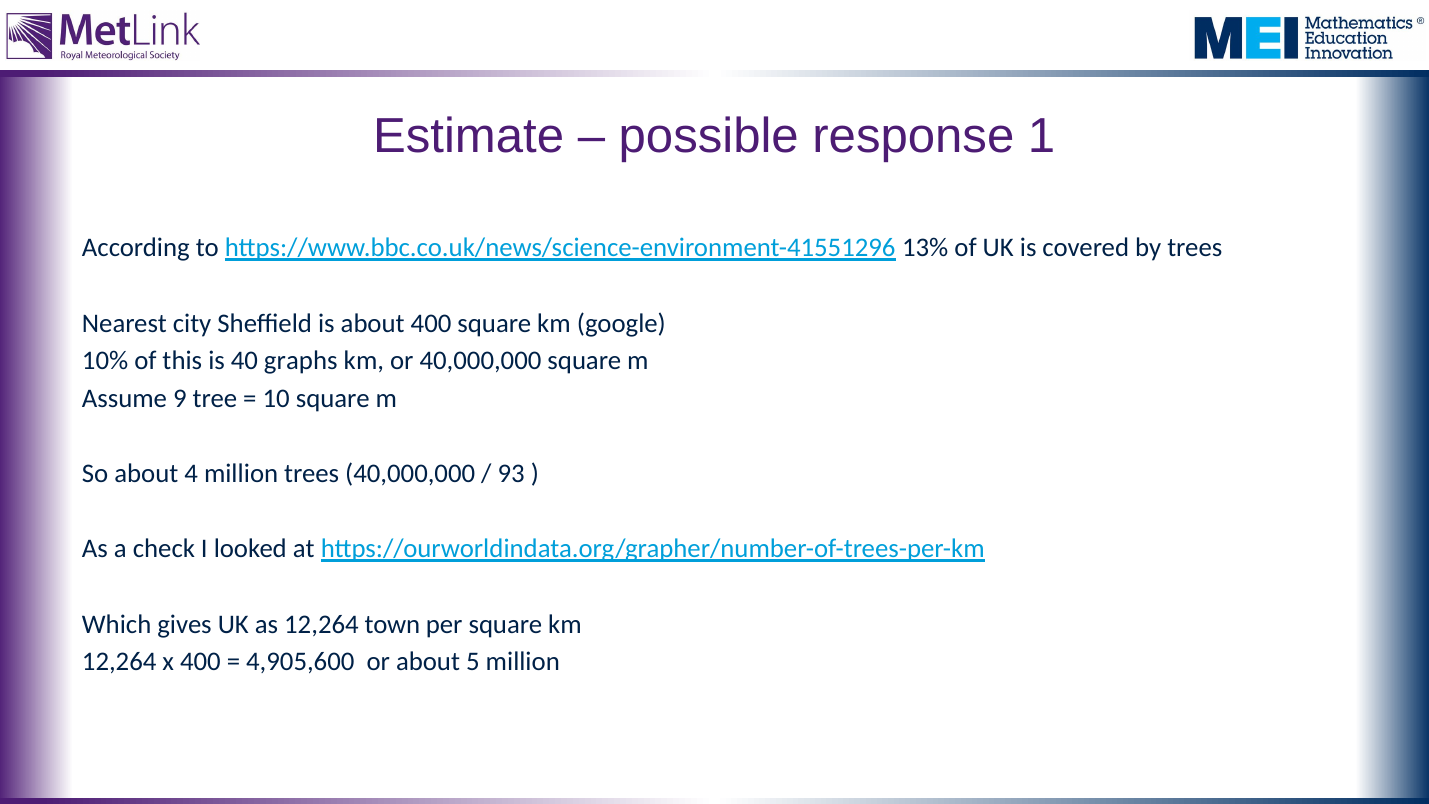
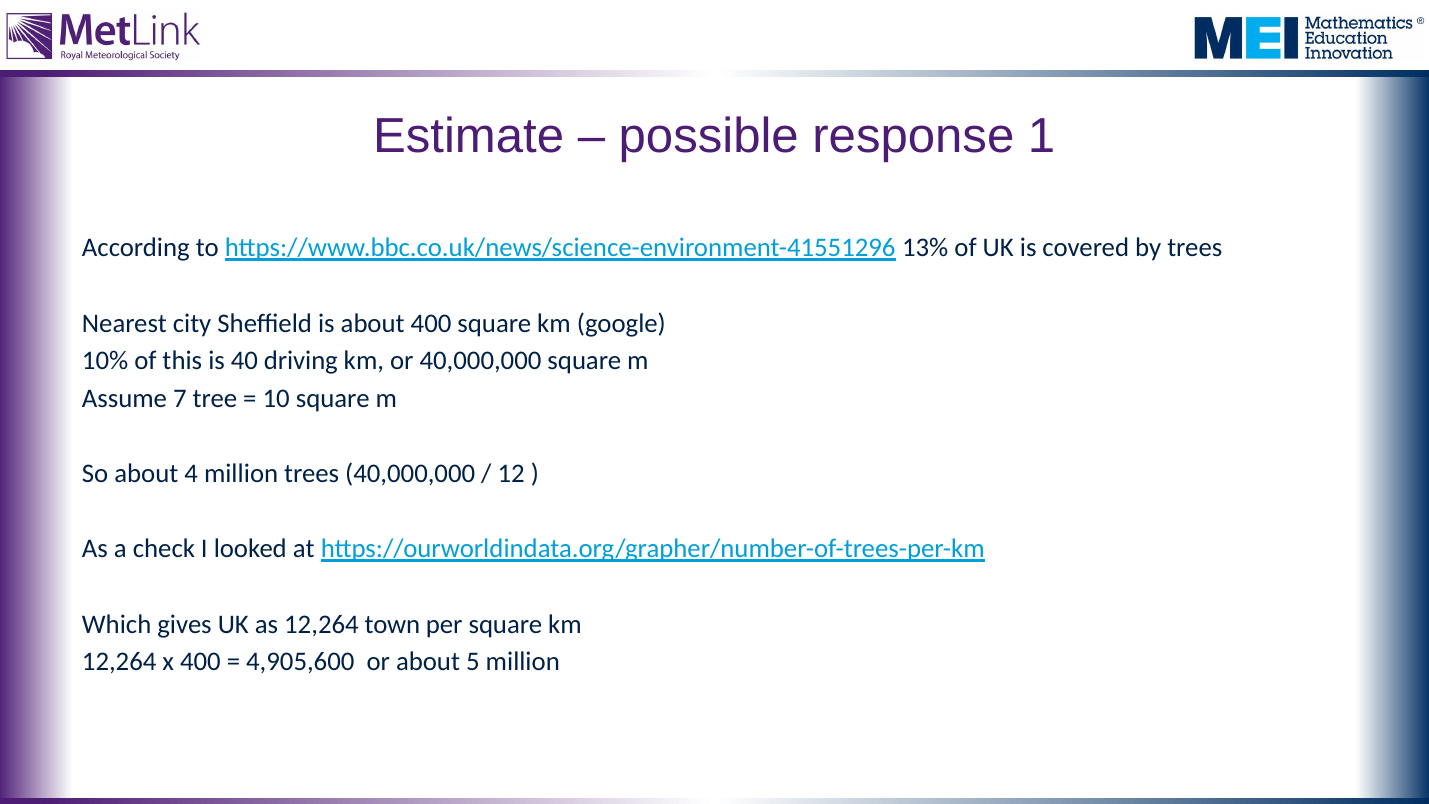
graphs: graphs -> driving (301, 361)
9: 9 -> 7 (180, 399)
93: 93 -> 12 (511, 474)
